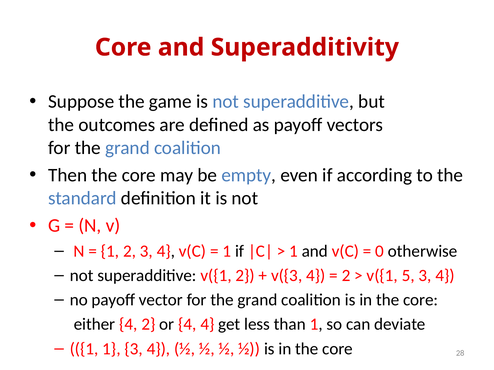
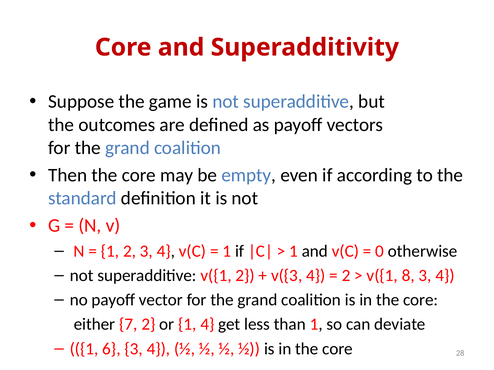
5: 5 -> 8 (408, 276)
either 4: 4 -> 7 (128, 325)
or 4: 4 -> 1 (187, 325)
1 1: 1 -> 6 (111, 349)
